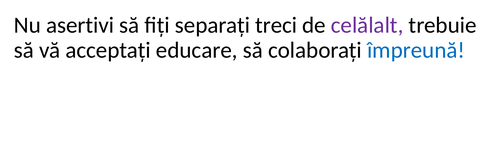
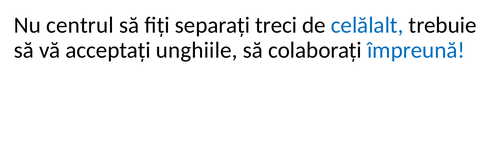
asertivi: asertivi -> centrul (80, 25)
celălalt colour: purple -> blue (367, 25)
educare: educare -> unghiile (197, 50)
